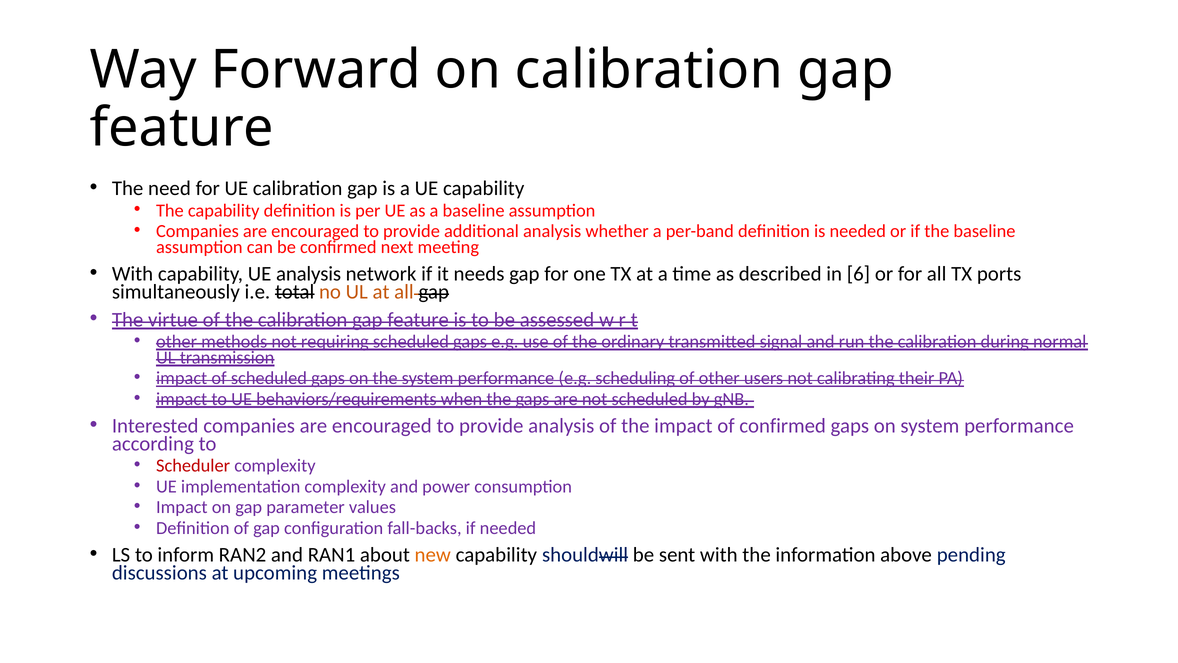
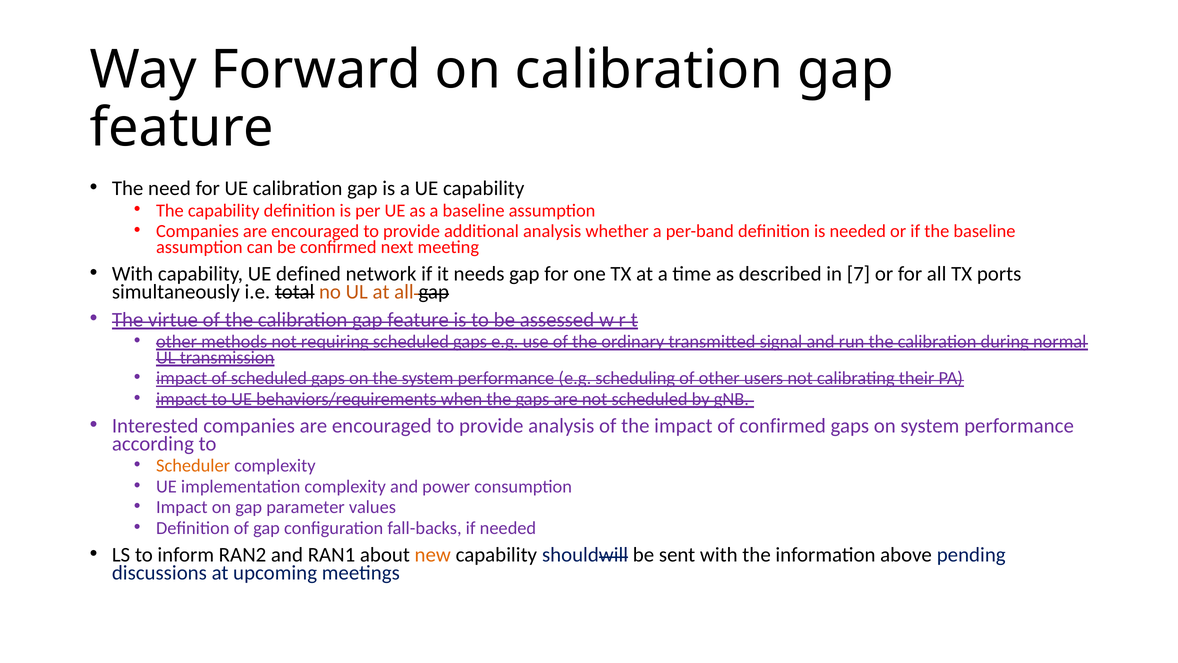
UE analysis: analysis -> defined (308, 274)
6: 6 -> 7 (858, 274)
Scheduler colour: red -> orange (193, 465)
